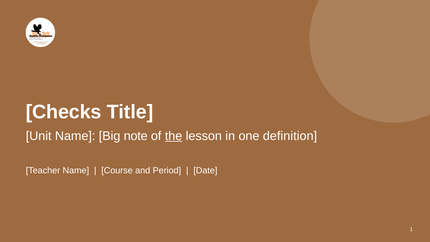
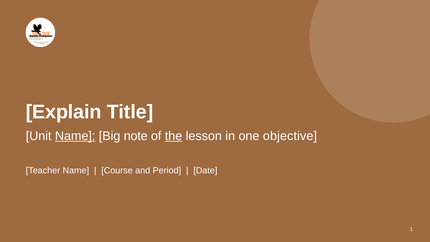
Checks: Checks -> Explain (64, 112)
Name underline: none -> present (75, 136)
definition: definition -> objective (290, 136)
